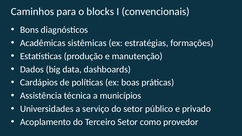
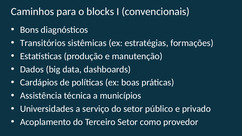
Acadêmicas: Acadêmicas -> Transitórios (43, 43)
